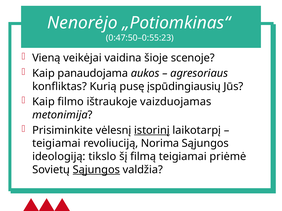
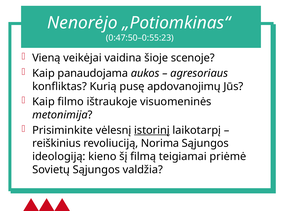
įspūdingiausių: įspūdingiausių -> apdovanojimų (184, 87)
vaizduojamas: vaizduojamas -> visuomeninės (176, 102)
teigiamai: teigiamai -> reiškinius (56, 144)
tikslo: tikslo -> kieno (102, 157)
Sąjungos underline: present -> none (96, 170)
